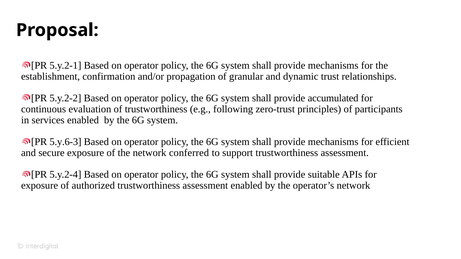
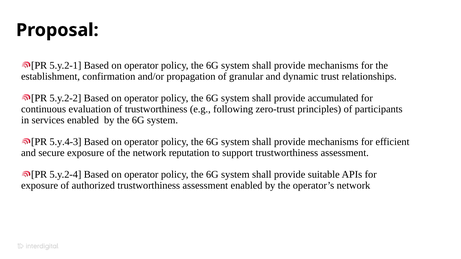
5.y.6-3: 5.y.6-3 -> 5.y.4-3 (65, 142)
conferred: conferred -> reputation (189, 153)
